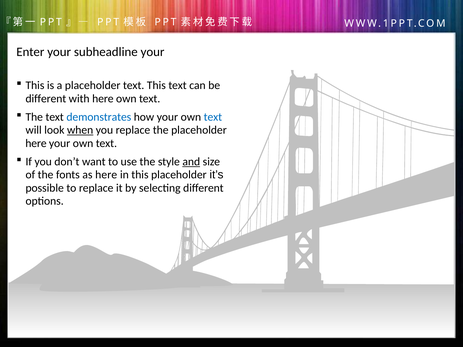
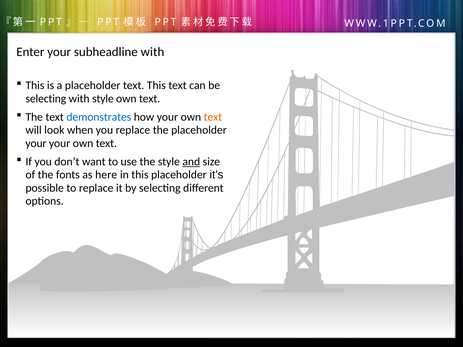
subheadline your: your -> with (152, 52)
different: different -> selecting (46, 99)
with here: here -> style (103, 99)
text colour: blue -> orange (213, 117)
when underline: present -> none (80, 130)
here: here -> your (36, 143)
